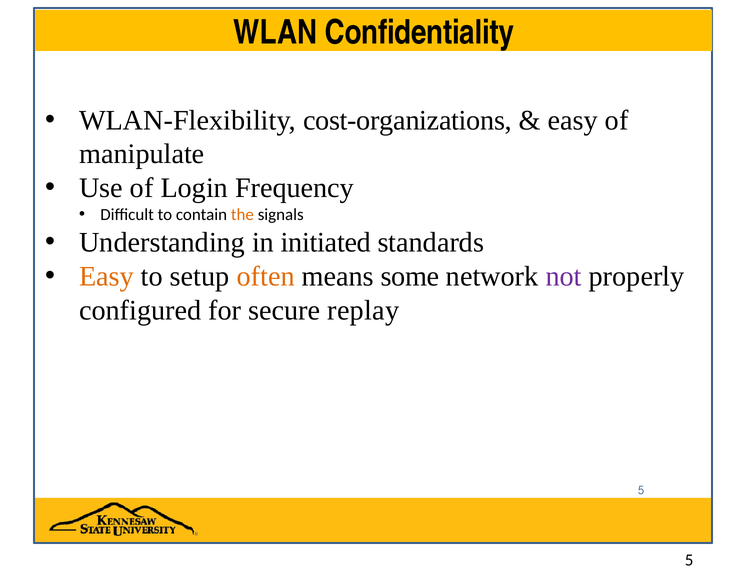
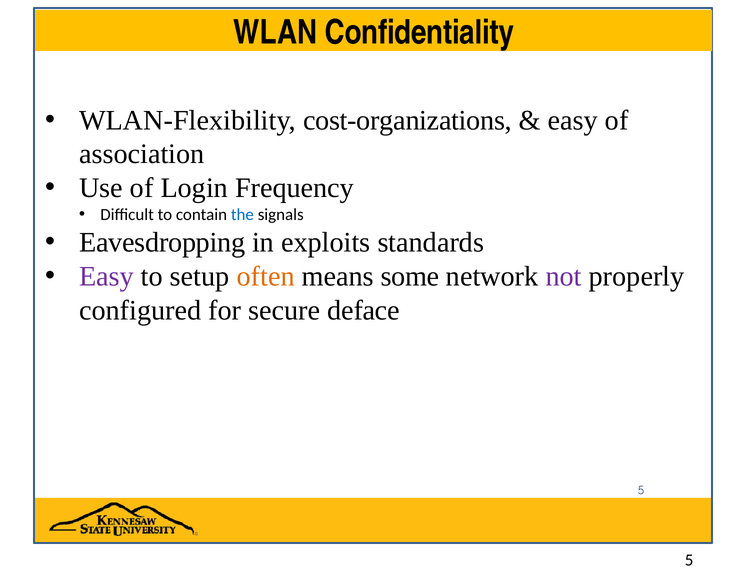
manipulate: manipulate -> association (142, 154)
the colour: orange -> blue (242, 214)
Understanding: Understanding -> Eavesdropping (162, 242)
initiated: initiated -> exploits (326, 242)
Easy colour: orange -> purple (107, 276)
replay: replay -> deface (364, 310)
